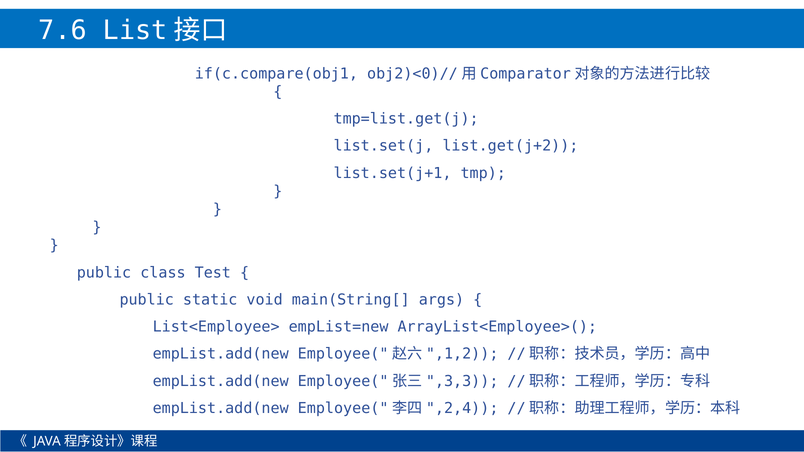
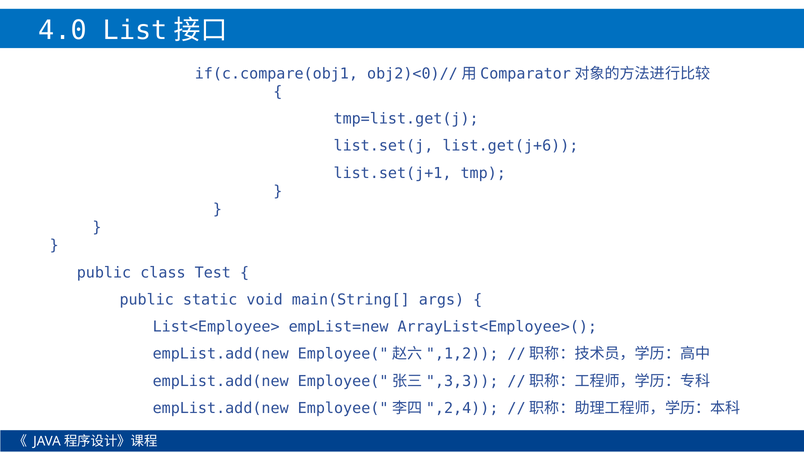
7.6: 7.6 -> 4.0 (63, 30)
list.get(j+2: list.get(j+2 -> list.get(j+6 (510, 146)
